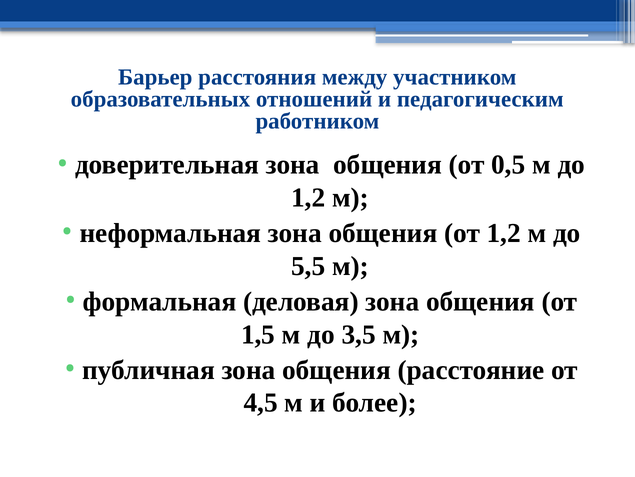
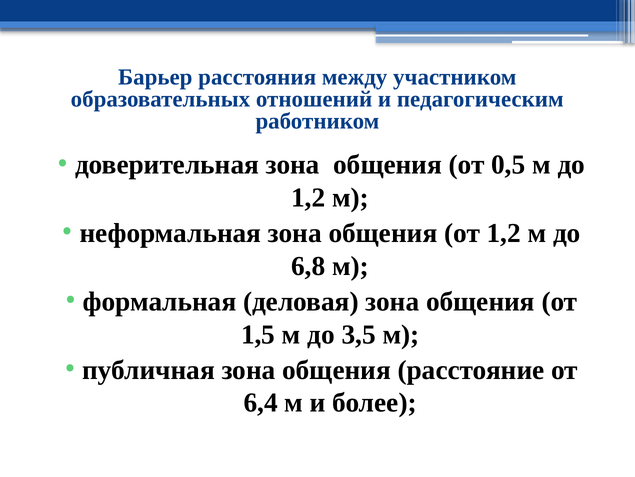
5,5: 5,5 -> 6,8 (308, 266)
4,5: 4,5 -> 6,4 (261, 402)
